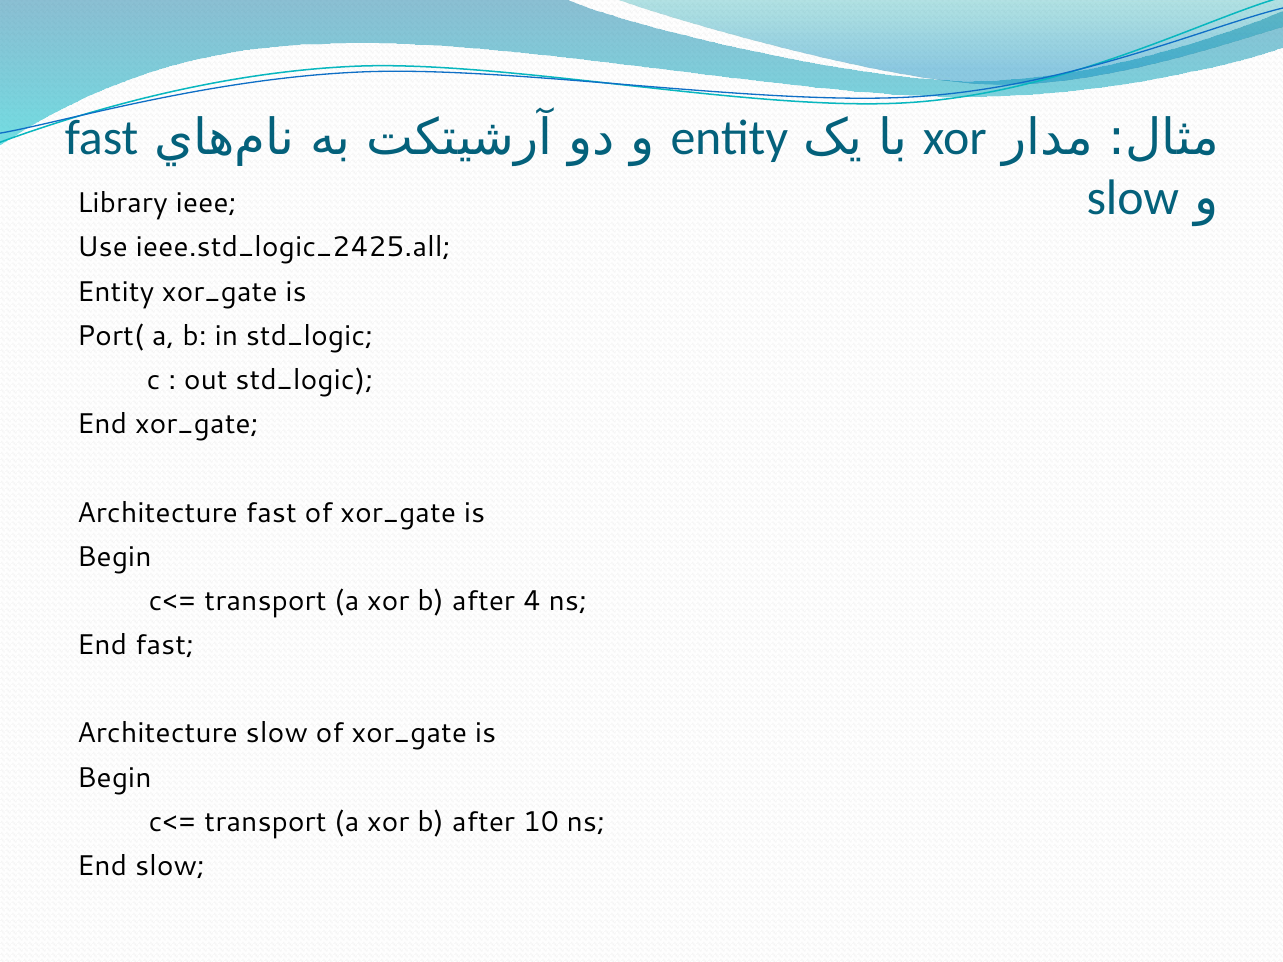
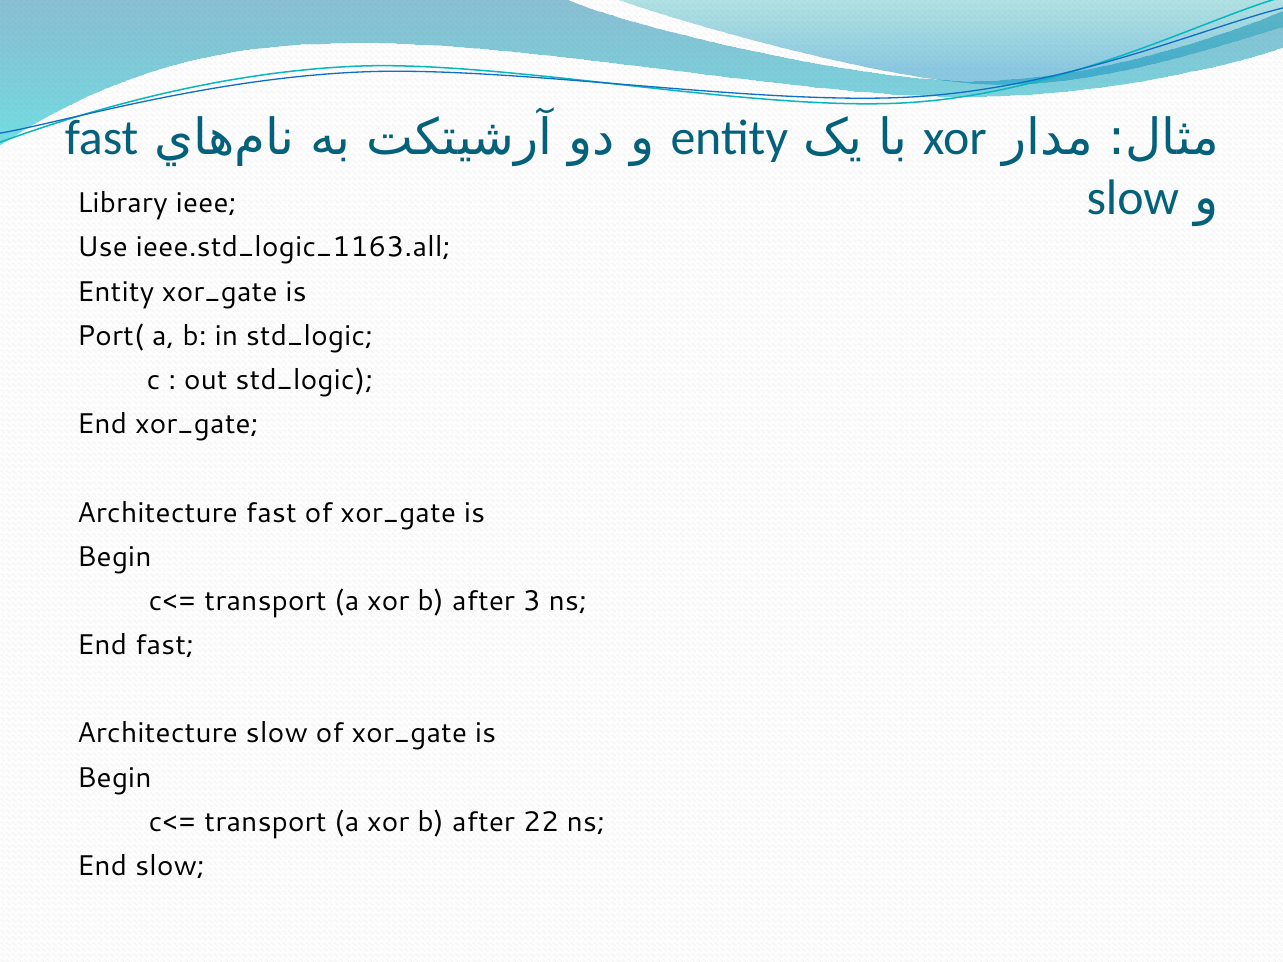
ieee.std_logic_2425.all: ieee.std_logic_2425.all -> ieee.std_logic_1163.all (293, 248)
4: 4 -> 3 (532, 601)
10: 10 -> 22 (541, 822)
